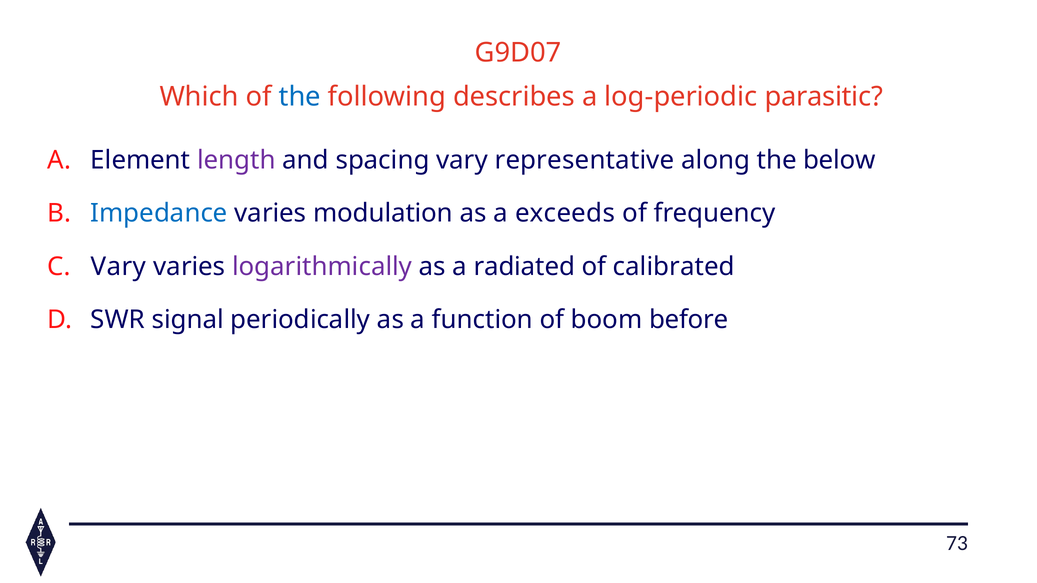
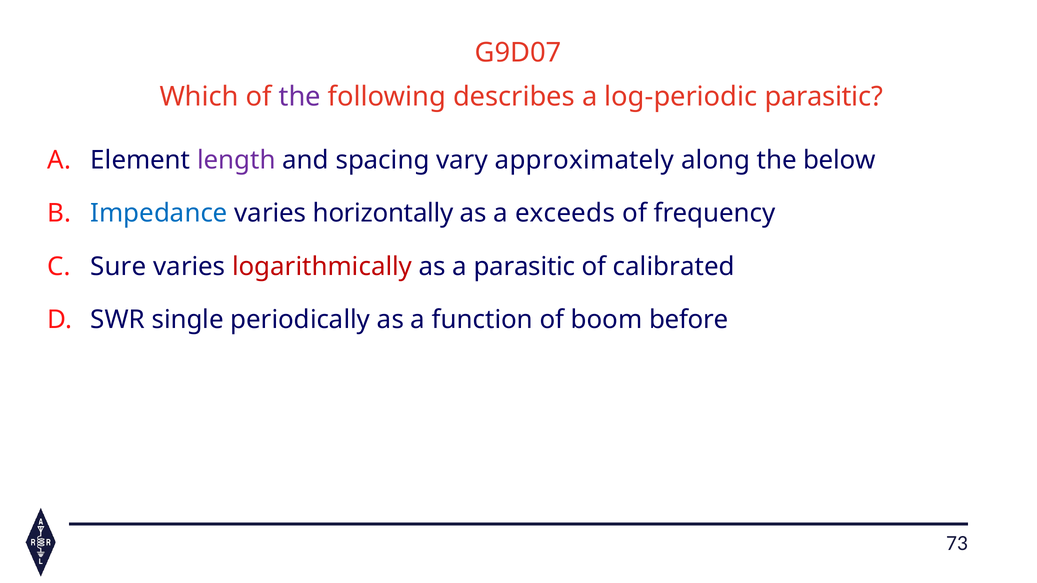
the colour: blue -> purple (300, 97)
representative: representative -> approximately (584, 160)
modulation: modulation -> horizontally (383, 214)
Vary: Vary -> Sure (118, 267)
logarithmically colour: purple -> red (322, 267)
a radiated: radiated -> parasitic (524, 267)
signal: signal -> single (188, 320)
